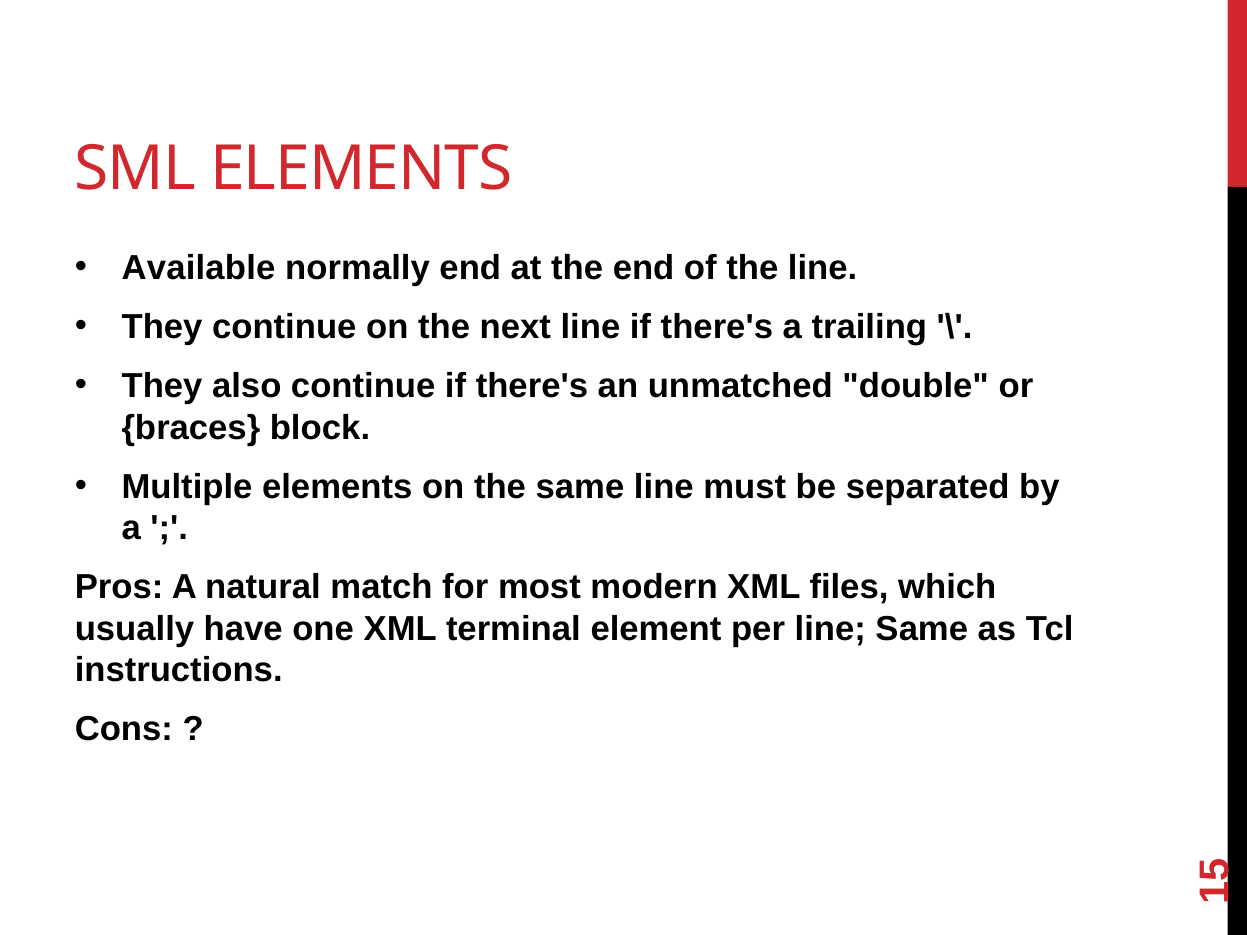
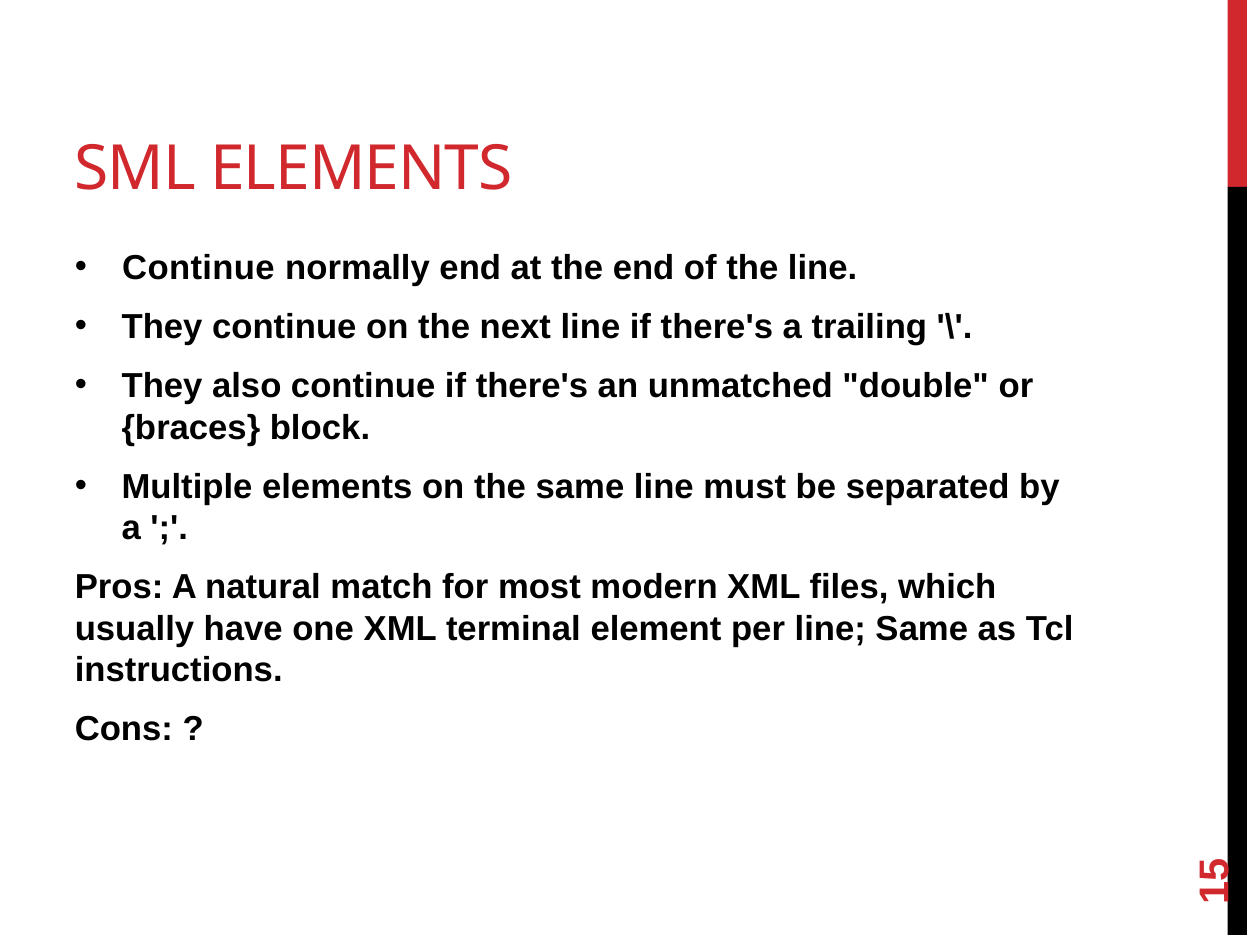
Available: Available -> Continue (198, 268)
